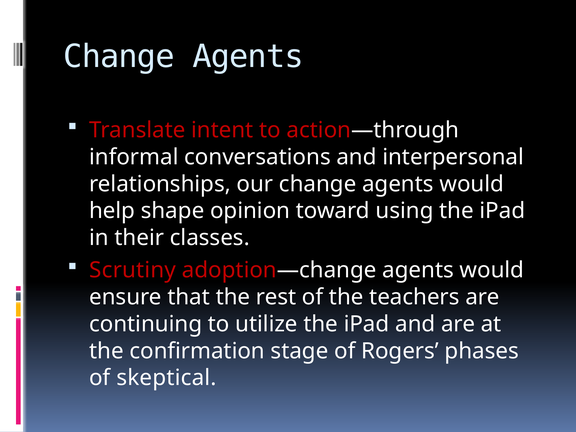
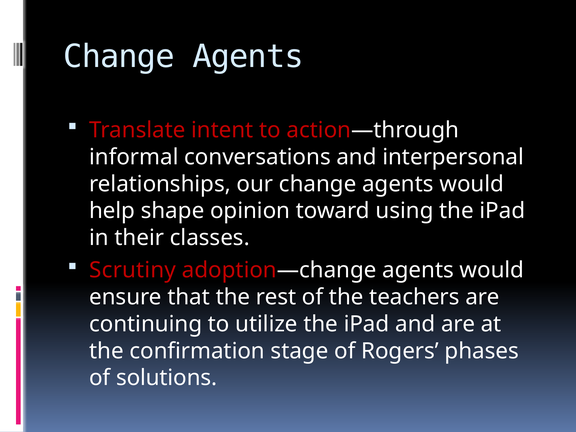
skeptical: skeptical -> solutions (167, 378)
